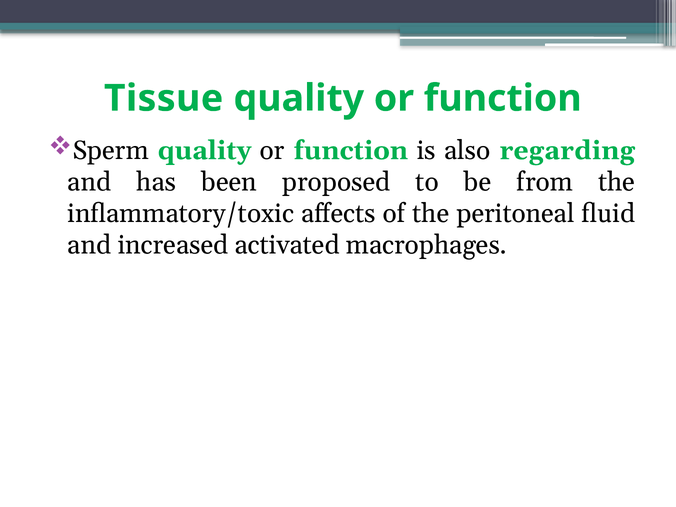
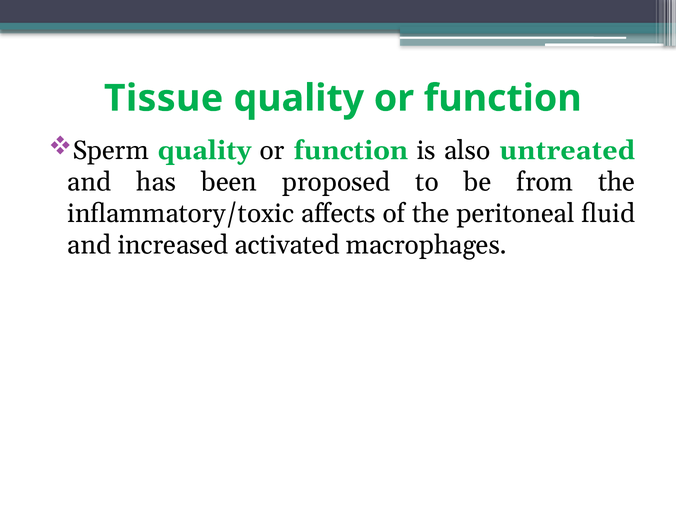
regarding: regarding -> untreated (567, 151)
